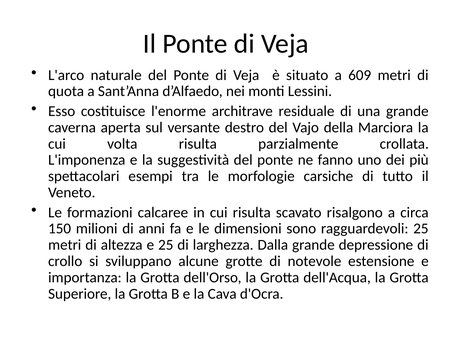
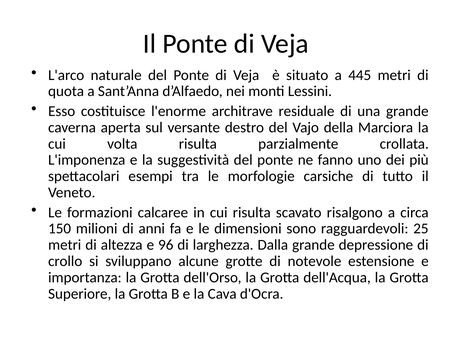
609: 609 -> 445 (360, 75)
e 25: 25 -> 96 (166, 245)
